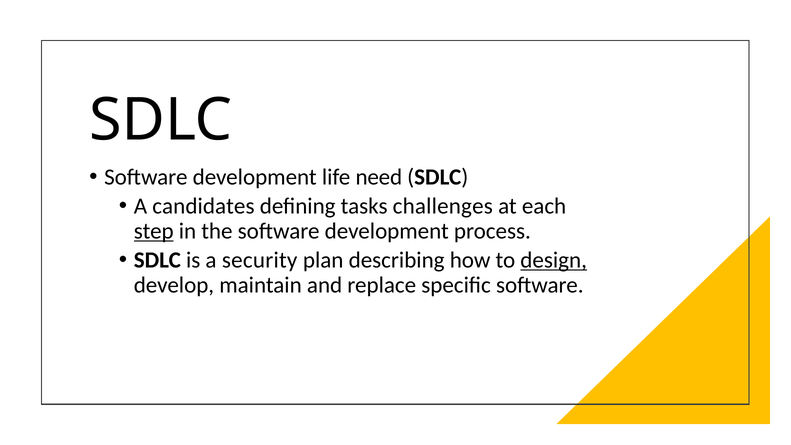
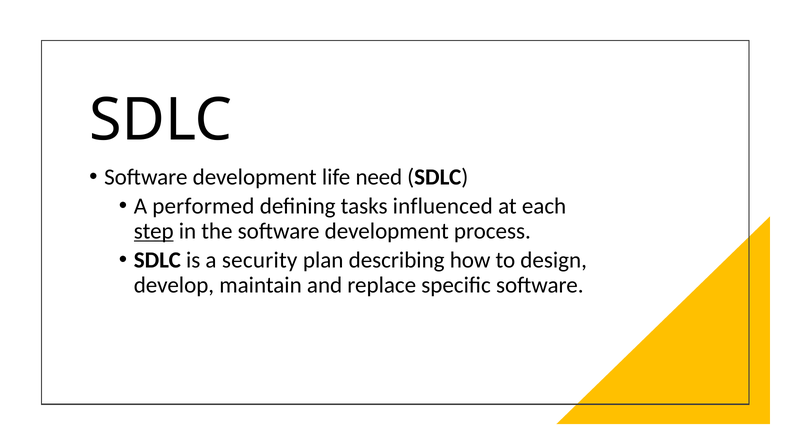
candidates: candidates -> performed (203, 206)
challenges: challenges -> influenced (443, 206)
design underline: present -> none (554, 260)
